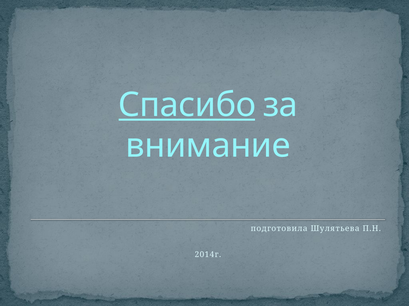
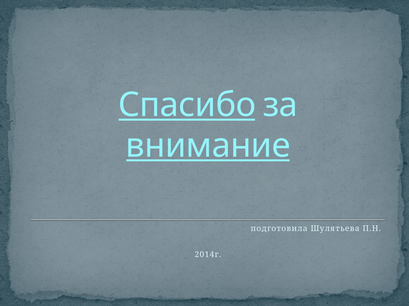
внимание underline: none -> present (208, 146)
